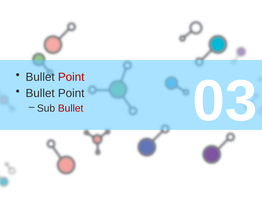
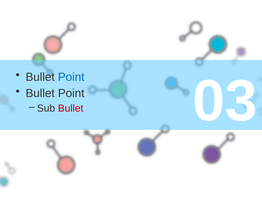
Point colour: red -> blue (71, 77)
